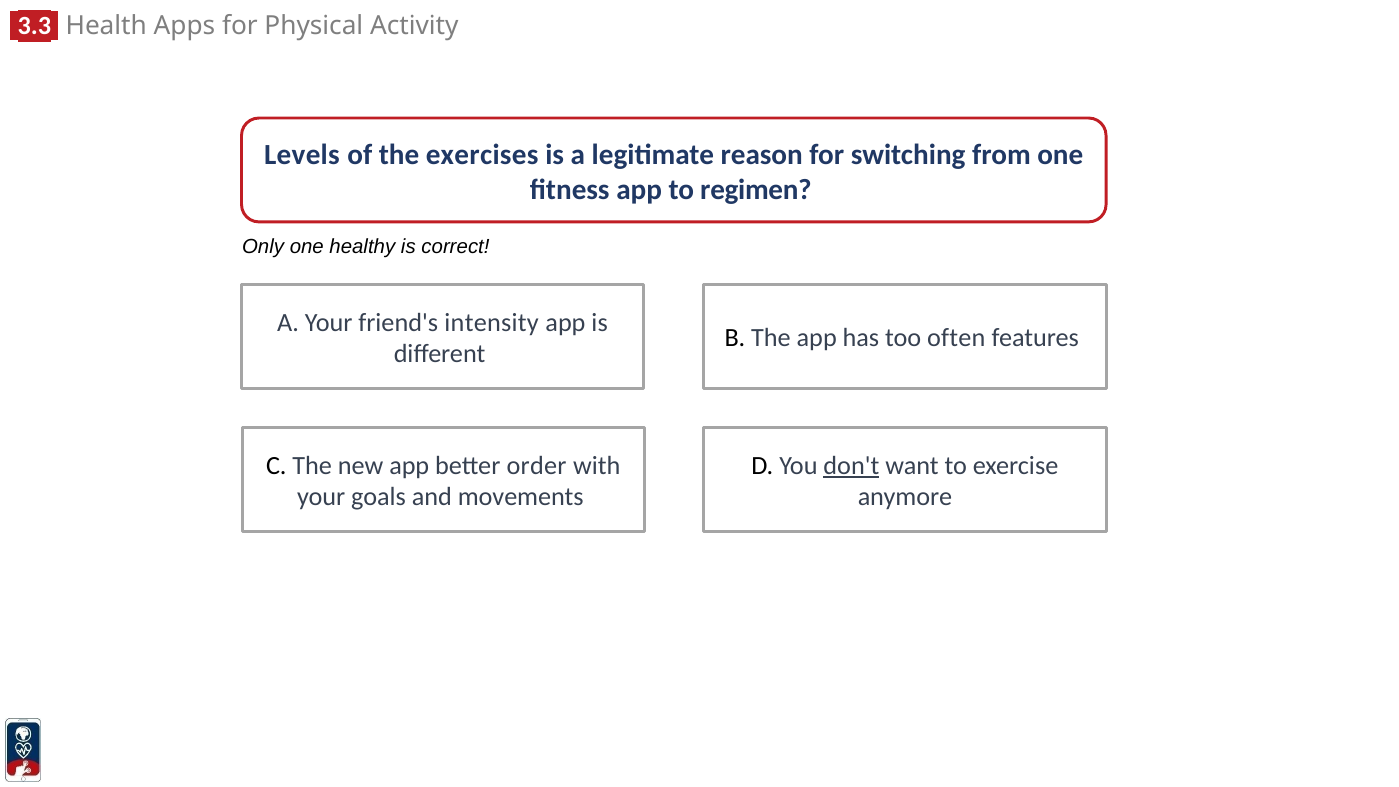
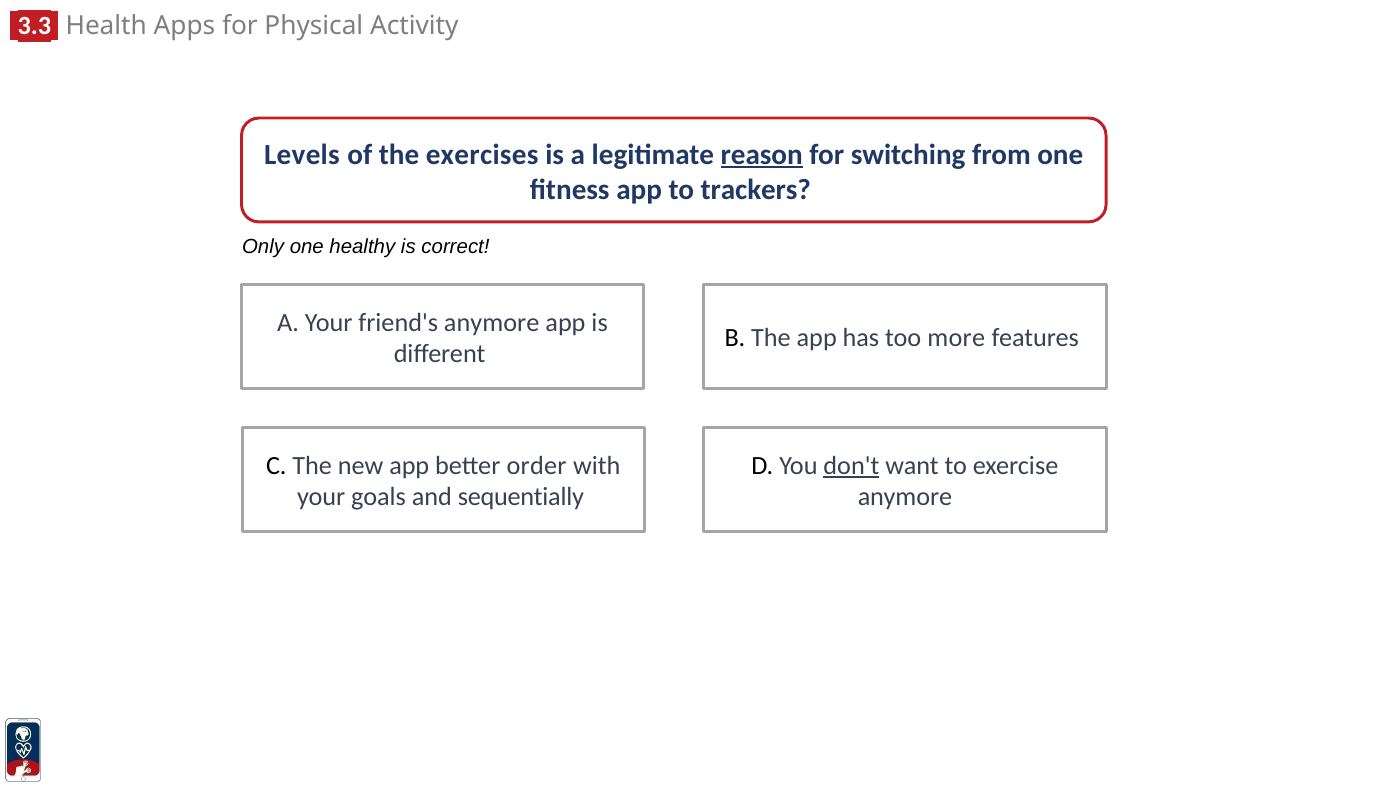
reason underline: none -> present (762, 154)
regimen: regimen -> trackers (756, 189)
friend's intensity: intensity -> anymore (492, 323)
often: often -> more (956, 338)
movements: movements -> sequentially (521, 497)
